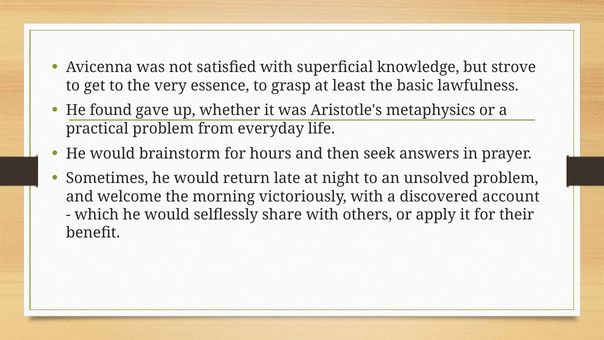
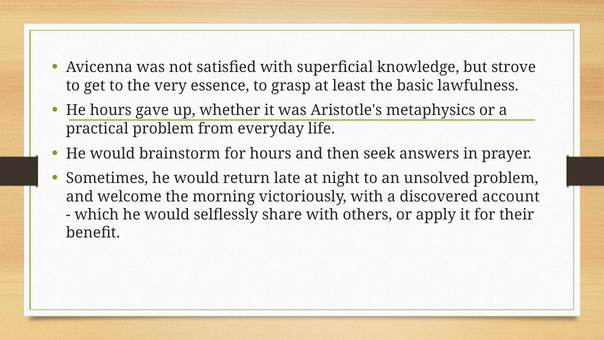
He found: found -> hours (111, 110)
